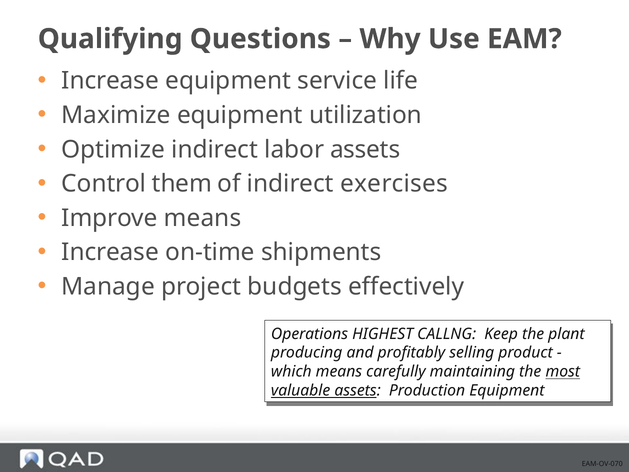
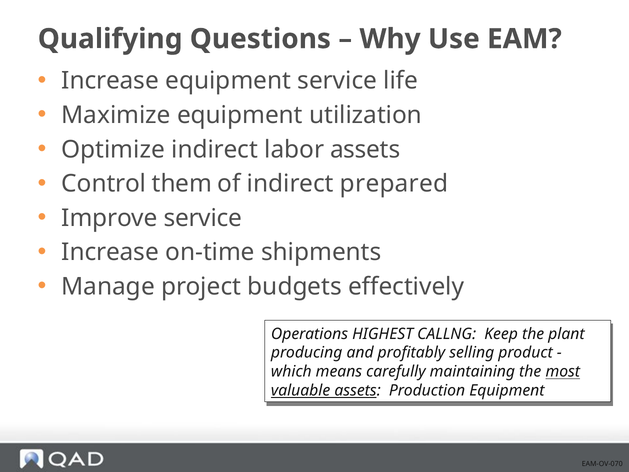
exercises: exercises -> prepared (394, 184)
Improve means: means -> service (203, 218)
